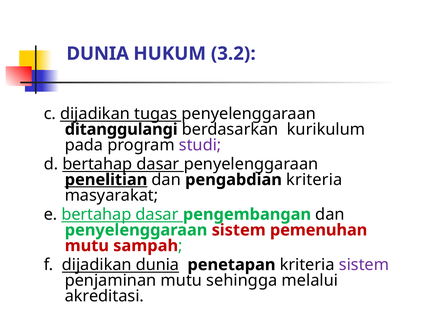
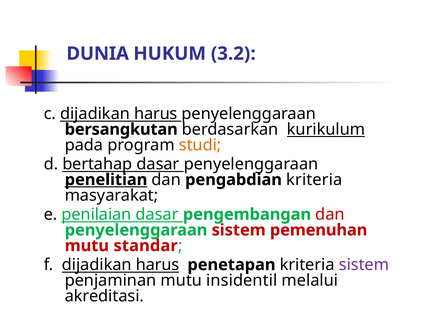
c dijadikan tugas: tugas -> harus (156, 114)
ditanggulangi: ditanggulangi -> bersangkutan (121, 130)
kurikulum underline: none -> present (326, 130)
studi colour: purple -> orange (200, 145)
e bertahap: bertahap -> penilaian (96, 215)
dan colour: black -> red (330, 215)
sampah: sampah -> standar (146, 246)
f dijadikan dunia: dunia -> harus (158, 265)
sehingga: sehingga -> insidentil (242, 281)
